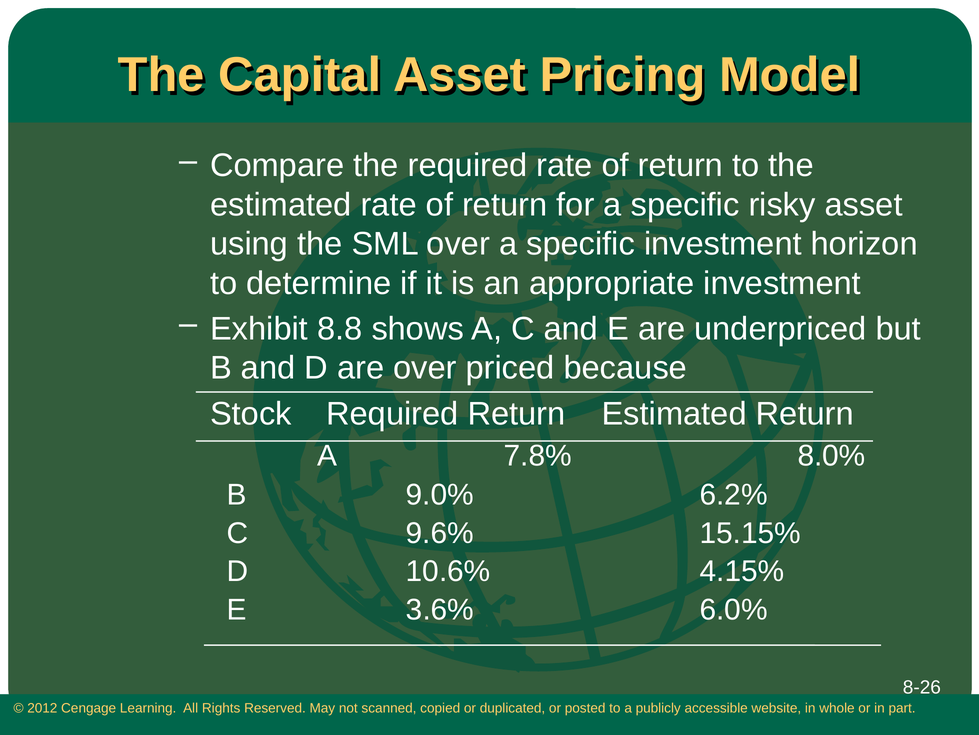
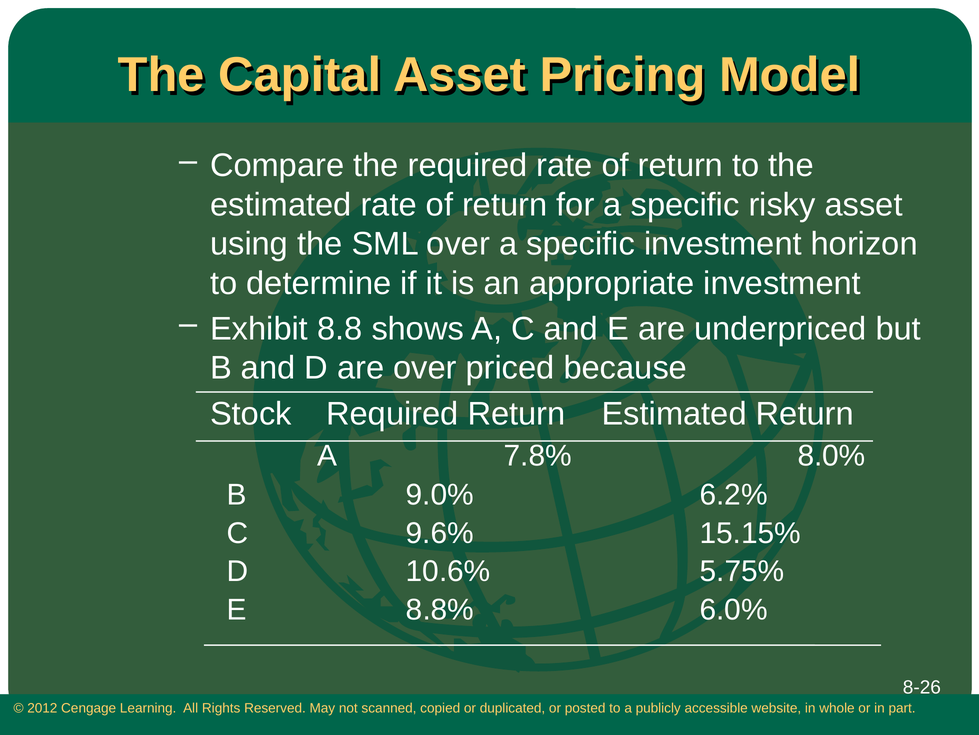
4.15%: 4.15% -> 5.75% (742, 571)
3.6%: 3.6% -> 8.8% (440, 609)
